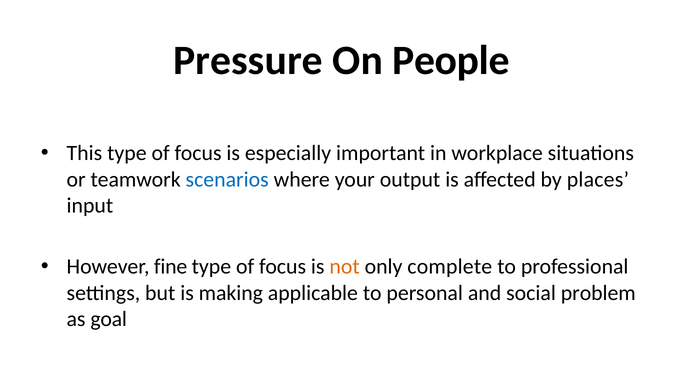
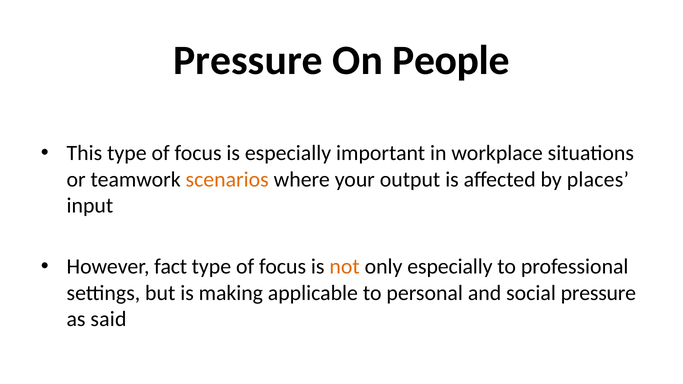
scenarios colour: blue -> orange (227, 179)
fine: fine -> fact (171, 267)
only complete: complete -> especially (450, 267)
social problem: problem -> pressure (598, 293)
goal: goal -> said (108, 319)
